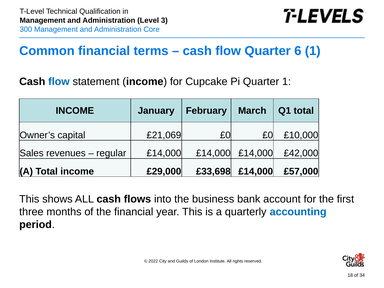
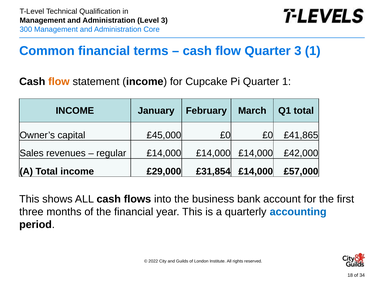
Quarter 6: 6 -> 3 (298, 51)
flow colour: blue -> orange (59, 82)
£21,069: £21,069 -> £45,000 (164, 135)
£10,000: £10,000 -> £41,865 (301, 135)
£33,698: £33,698 -> £31,854 (213, 171)
